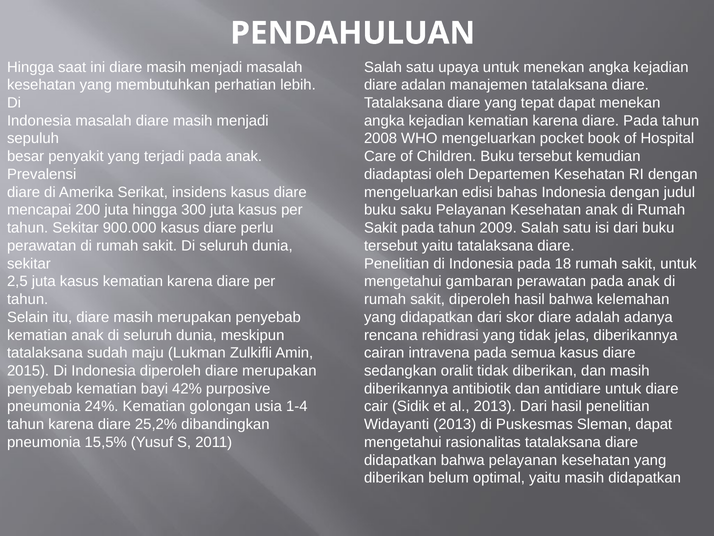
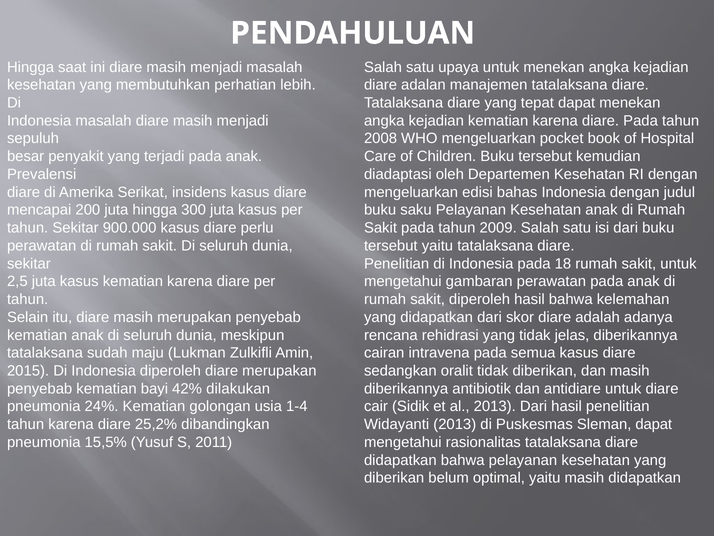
purposive: purposive -> dilakukan (238, 388)
